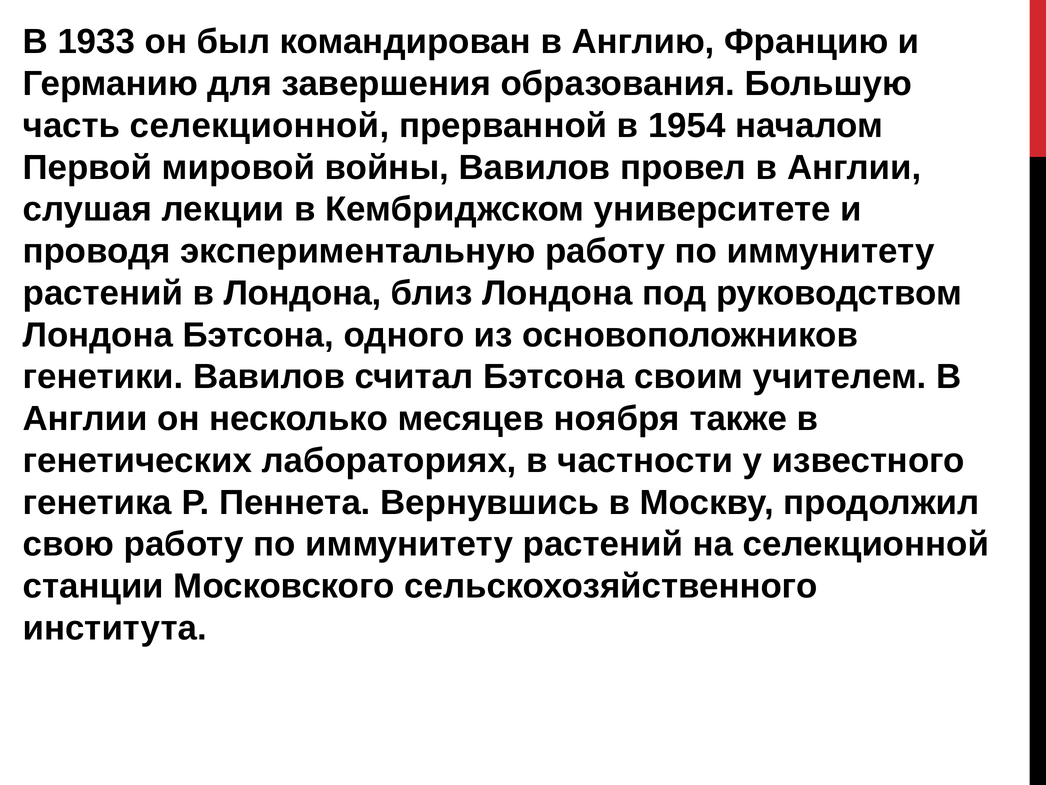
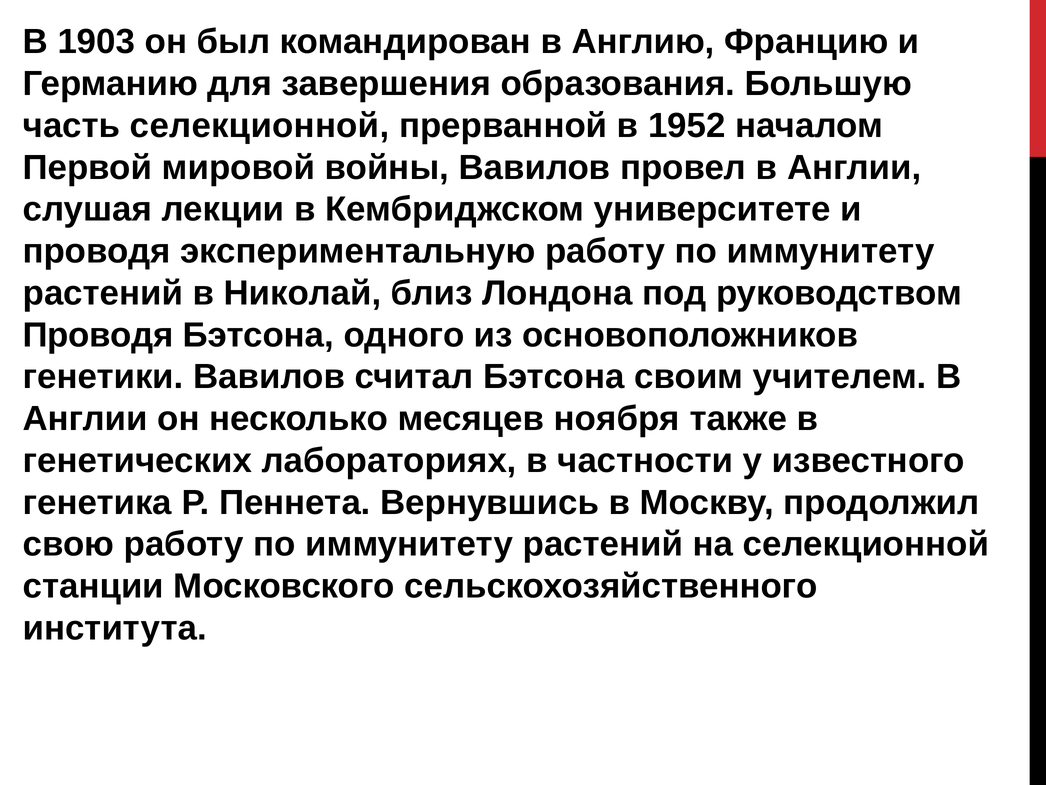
1933: 1933 -> 1903 (96, 42)
1954: 1954 -> 1952 (687, 126)
в Лондона: Лондона -> Николай (302, 293)
Лондона: Лондона -> Проводя (98, 335)
